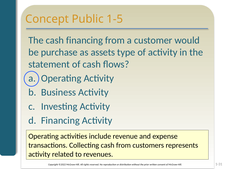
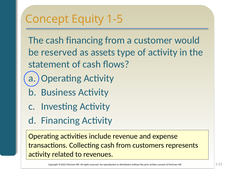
Public: Public -> Equity (88, 19)
be purchase: purchase -> reserved (59, 52)
